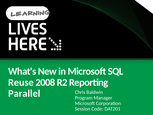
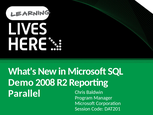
Reuse: Reuse -> Demo (21, 82)
